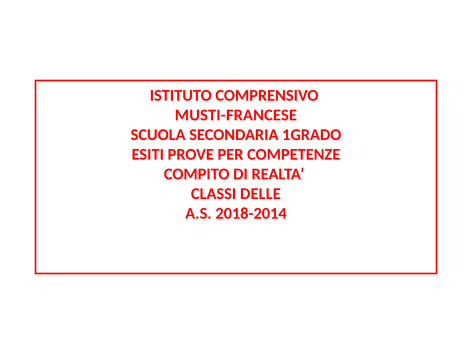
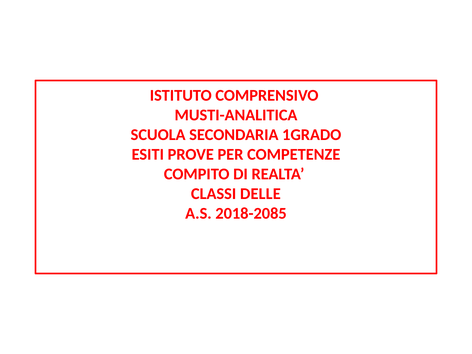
MUSTI-FRANCESE: MUSTI-FRANCESE -> MUSTI-ANALITICA (236, 115)
2018-2014: 2018-2014 -> 2018-2085 (251, 214)
